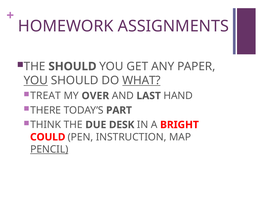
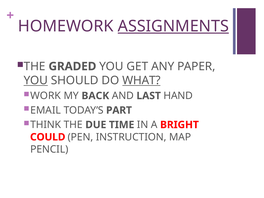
ASSIGNMENTS underline: none -> present (173, 26)
THE SHOULD: SHOULD -> GRADED (72, 66)
TREAT: TREAT -> WORK (46, 96)
OVER: OVER -> BACK (95, 96)
THERE: THERE -> EMAIL (46, 110)
DESK: DESK -> TIME (122, 125)
PENCIL underline: present -> none (49, 149)
